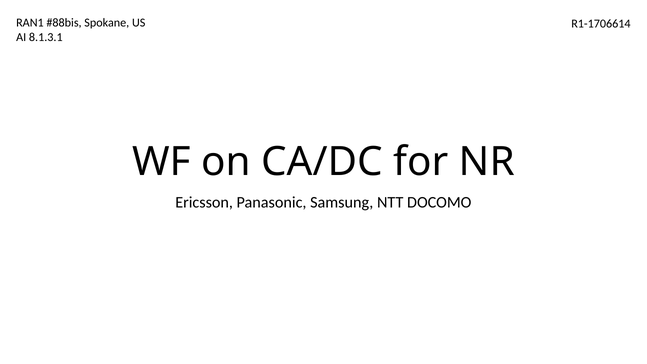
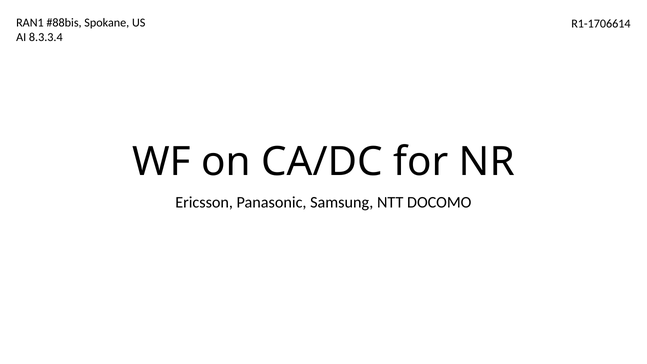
8.1.3.1: 8.1.3.1 -> 8.3.3.4 (46, 37)
